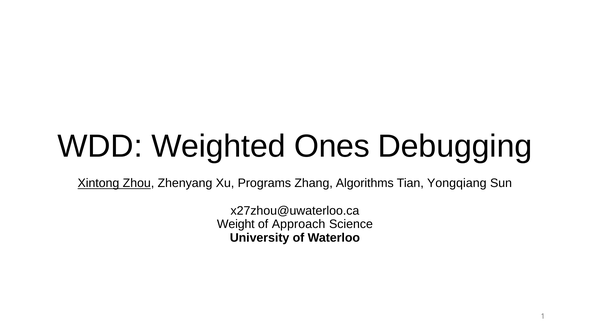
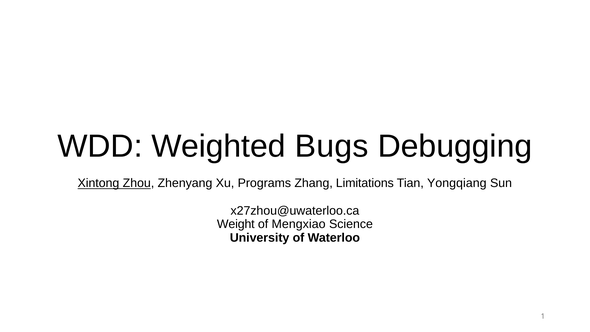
Ones: Ones -> Bugs (332, 146)
Algorithms: Algorithms -> Limitations (365, 183)
Approach: Approach -> Mengxiao (299, 224)
